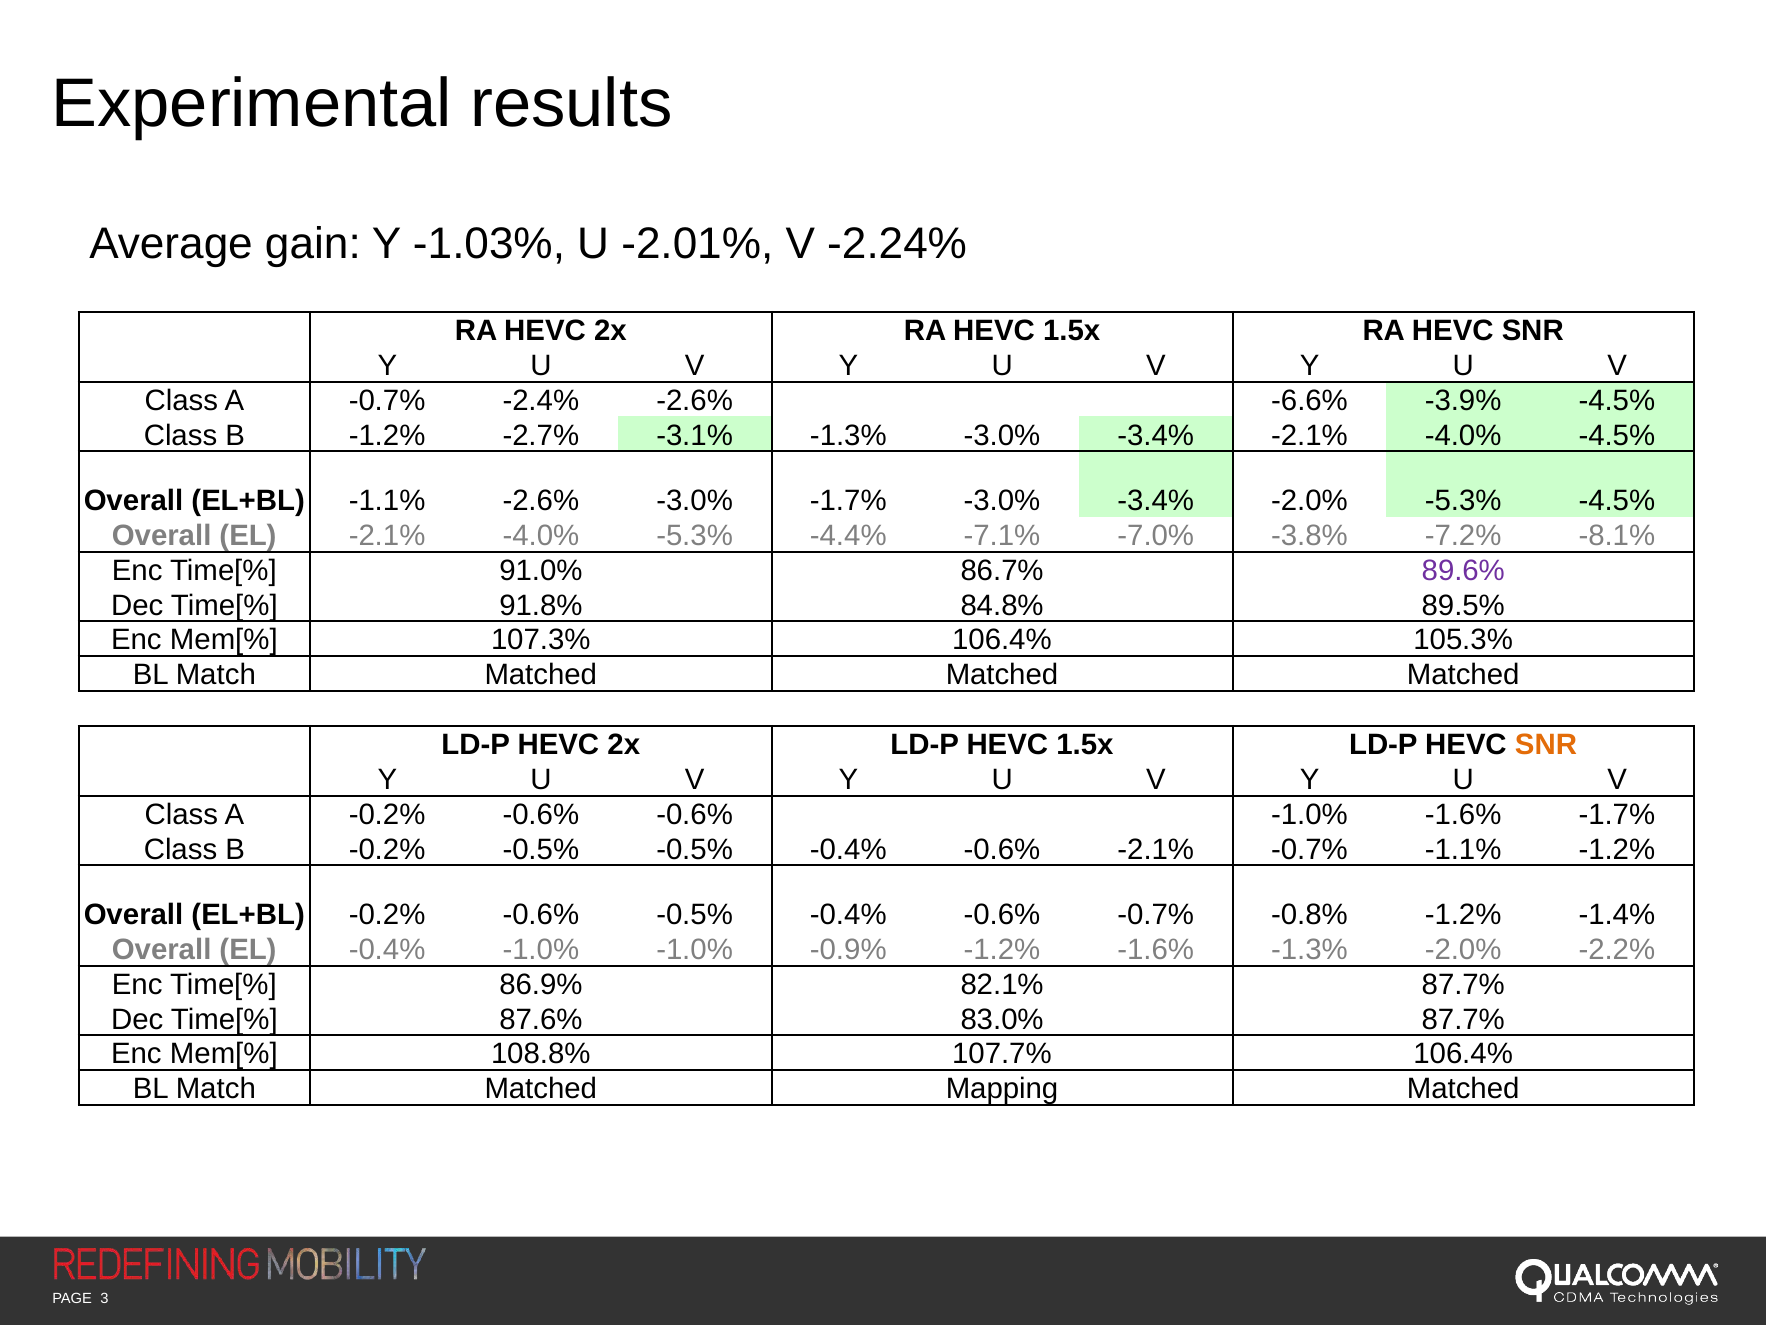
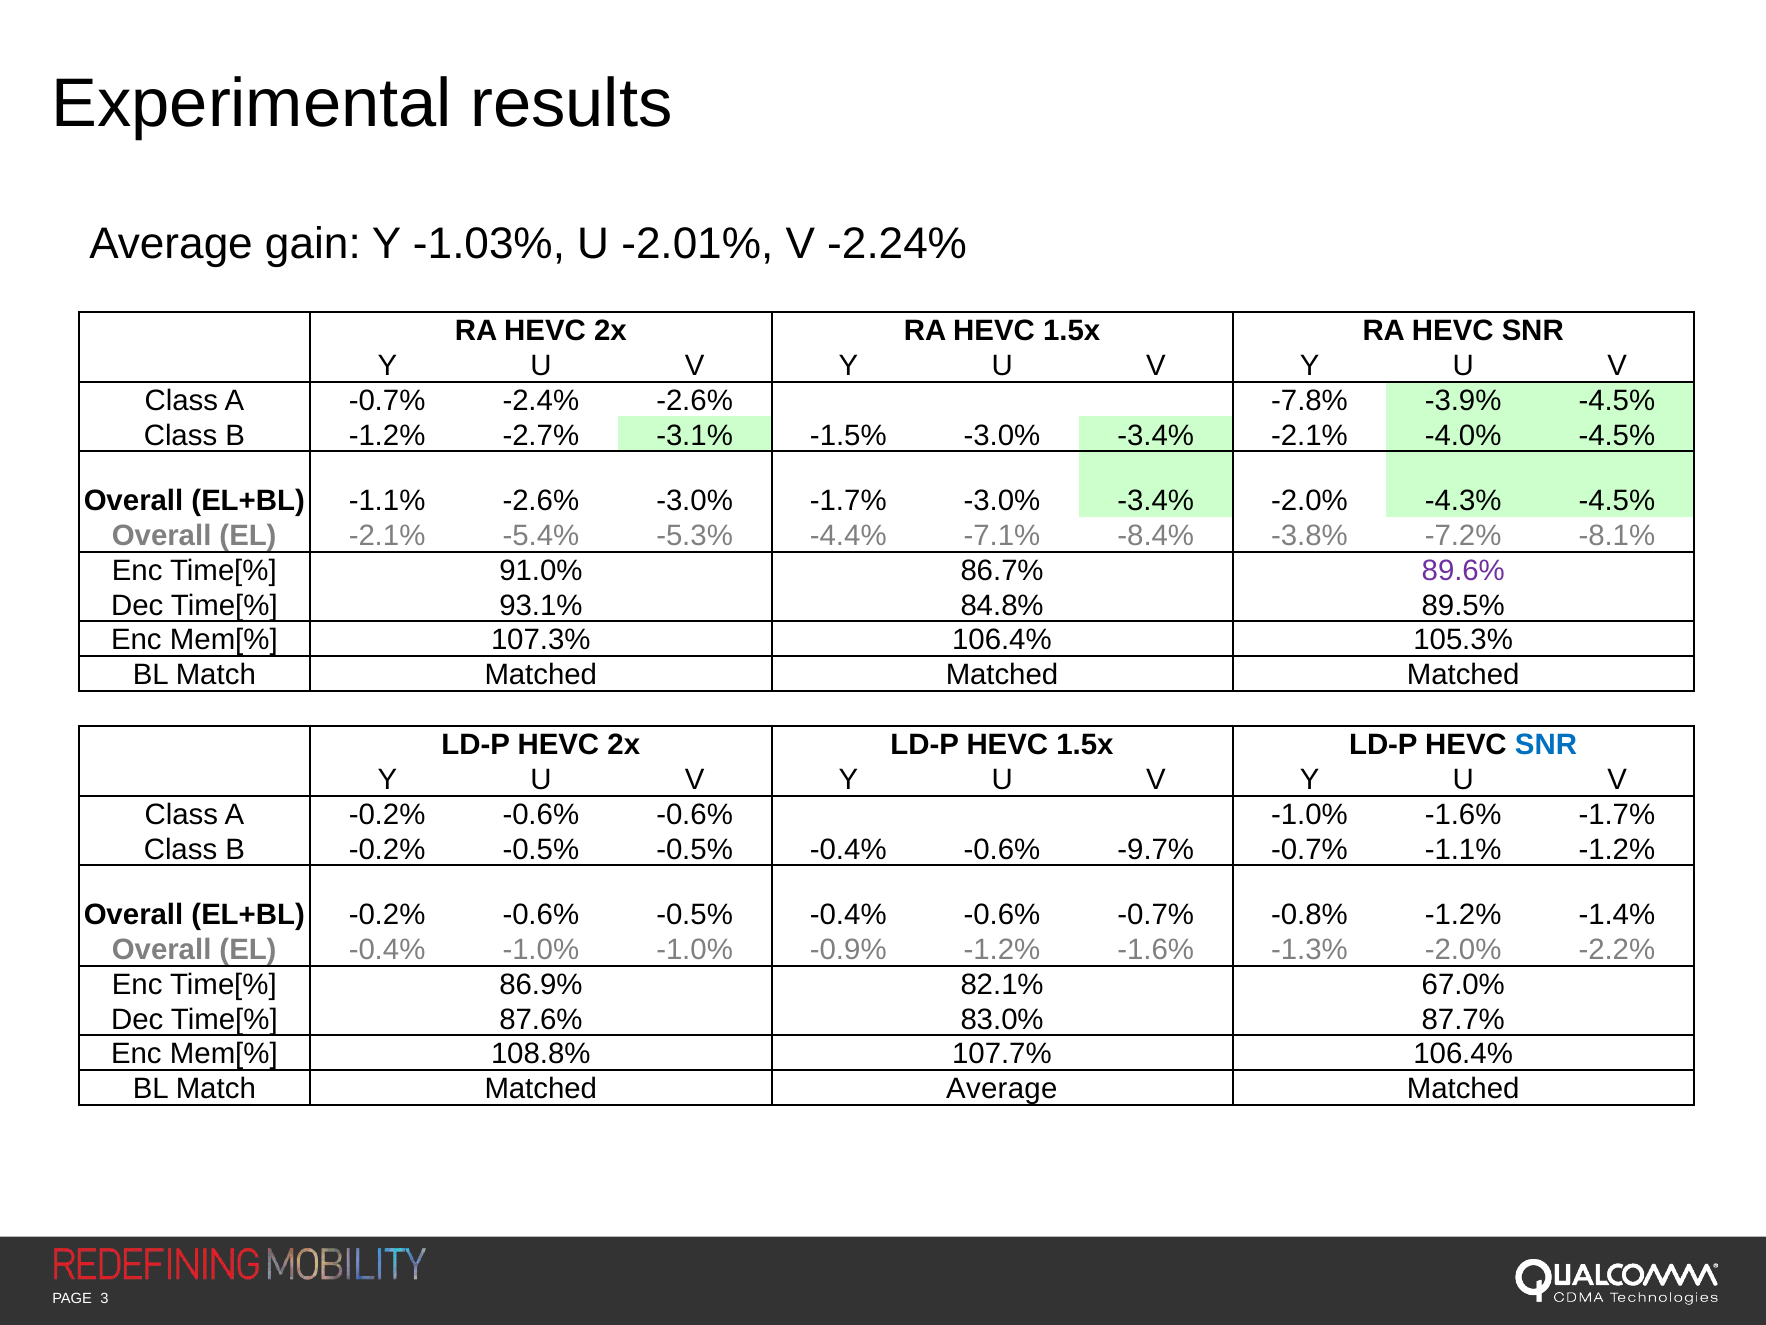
-6.6%: -6.6% -> -7.8% (1310, 400)
-3.1% -1.3%: -1.3% -> -1.5% (848, 435)
-2.0% -5.3%: -5.3% -> -4.3% (1463, 501)
EL -2.1% -4.0%: -4.0% -> -5.4% (541, 536)
-7.0%: -7.0% -> -8.4% (1156, 536)
91.8%: 91.8% -> 93.1% (541, 605)
SNR colour: orange -> blue (1546, 745)
-0.6% -2.1%: -2.1% -> -9.7% (1156, 849)
82.1% 87.7%: 87.7% -> 67.0% (1463, 984)
Match Matched Mapping: Mapping -> Average (1002, 1089)
